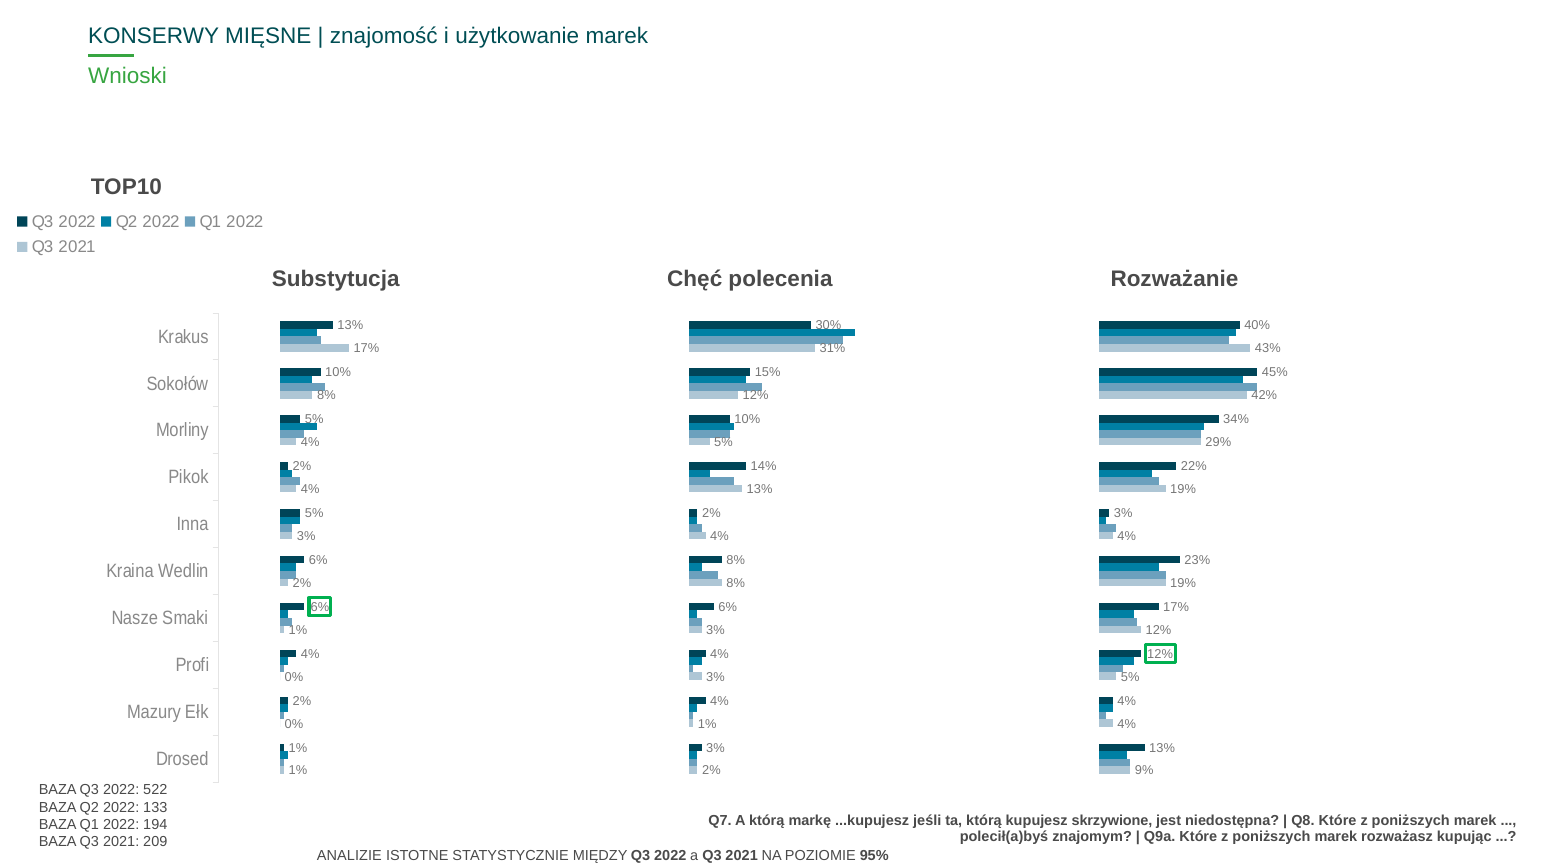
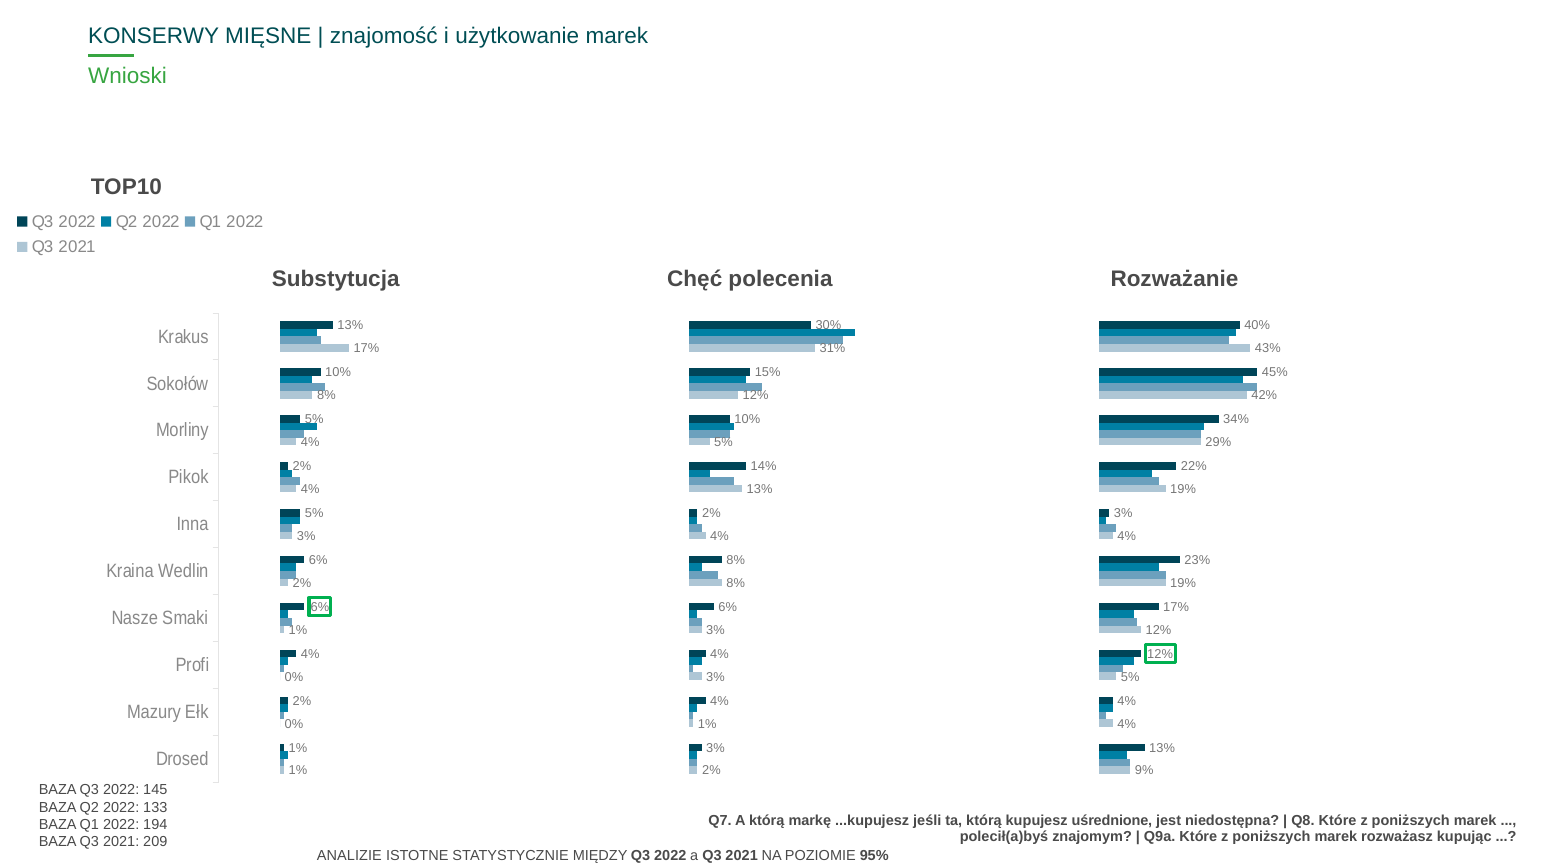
522: 522 -> 145 (155, 790)
skrzywione: skrzywione -> uśrednione (1112, 821)
